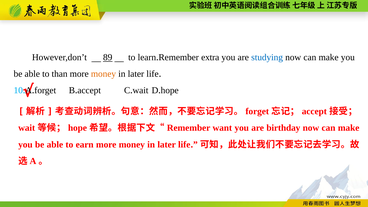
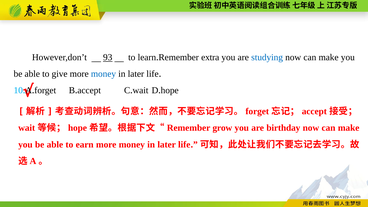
89: 89 -> 93 (108, 57)
than: than -> give (60, 74)
money colour: orange -> blue (103, 74)
want: want -> grow (222, 128)
